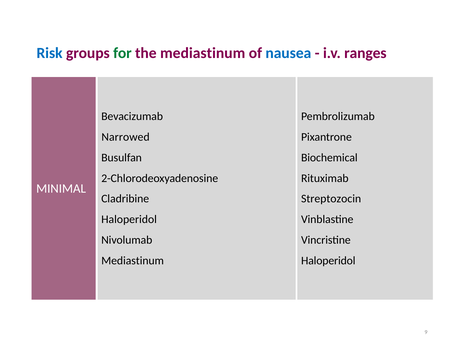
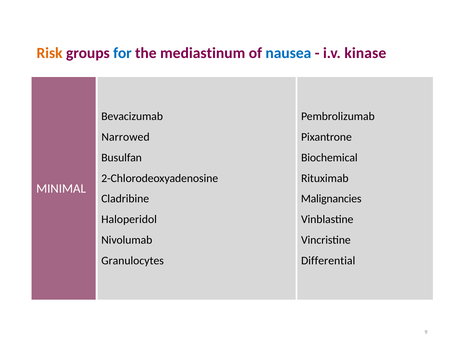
Risk colour: blue -> orange (50, 53)
for colour: green -> blue (122, 53)
ranges: ranges -> kinase (365, 53)
Streptozocin: Streptozocin -> Malignancies (331, 199)
Mediastinum: Mediastinum -> Granulocytes (133, 261)
Haloperidol: Haloperidol -> Differential (328, 261)
